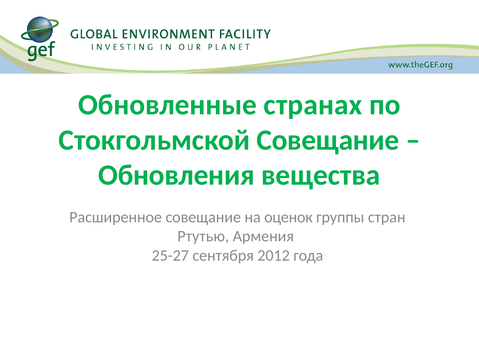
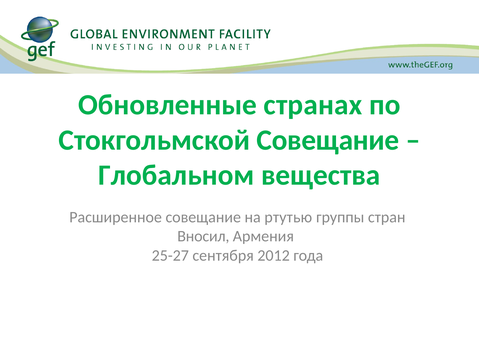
Обновления: Обновления -> Глобальном (176, 175)
оценок: оценок -> ртутью (288, 217)
Ртутью: Ртутью -> Вносил (203, 236)
